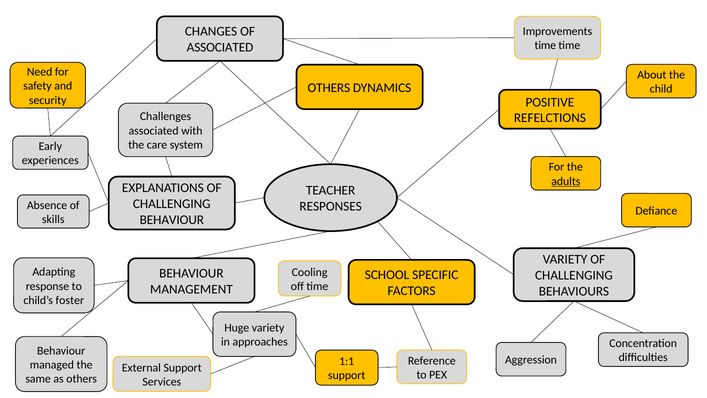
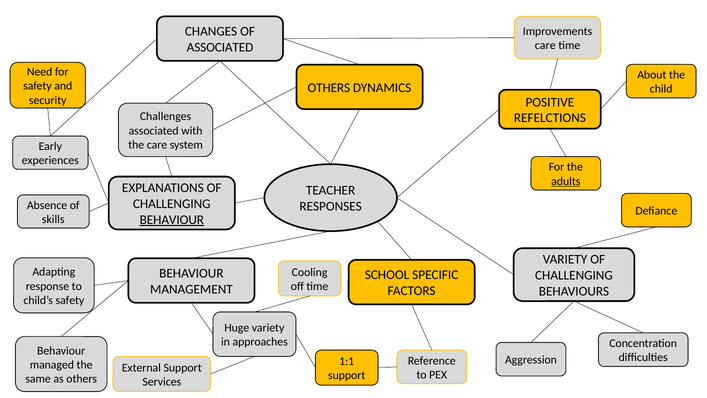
time: time -> care (545, 46)
BEHAVIOUR underline: none -> present (172, 220)
child’s foster: foster -> safety (70, 300)
